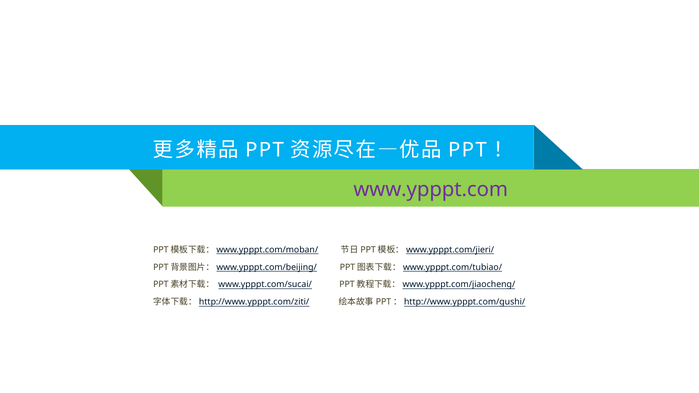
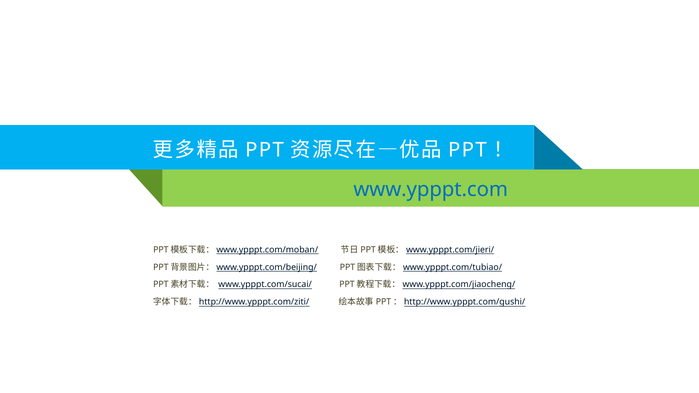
www.ypppt.com colour: purple -> blue (431, 189)
